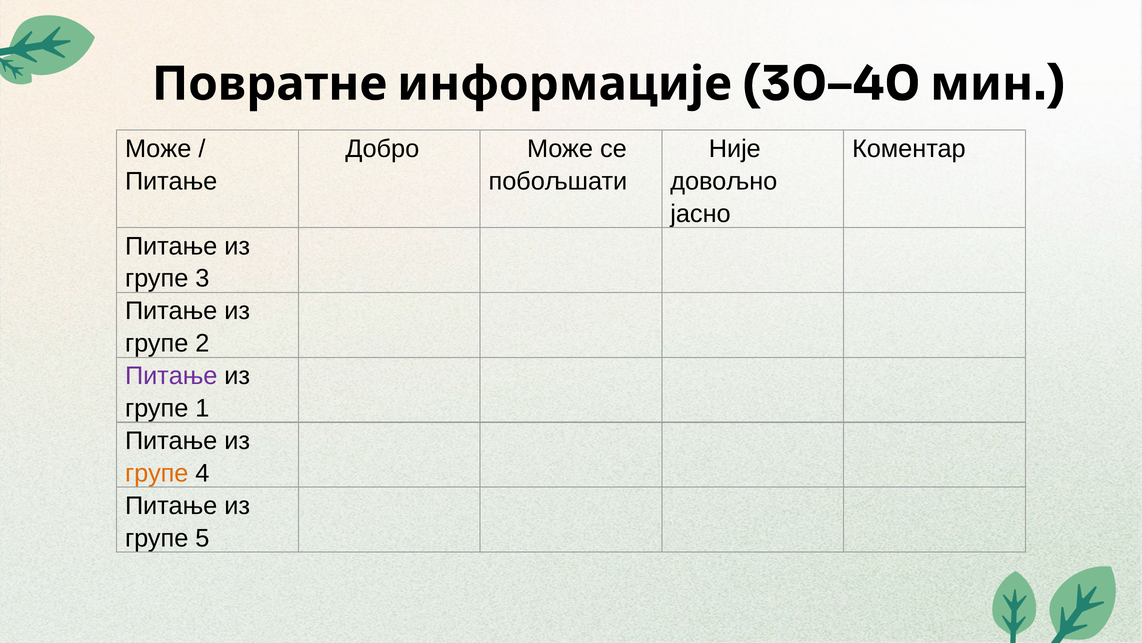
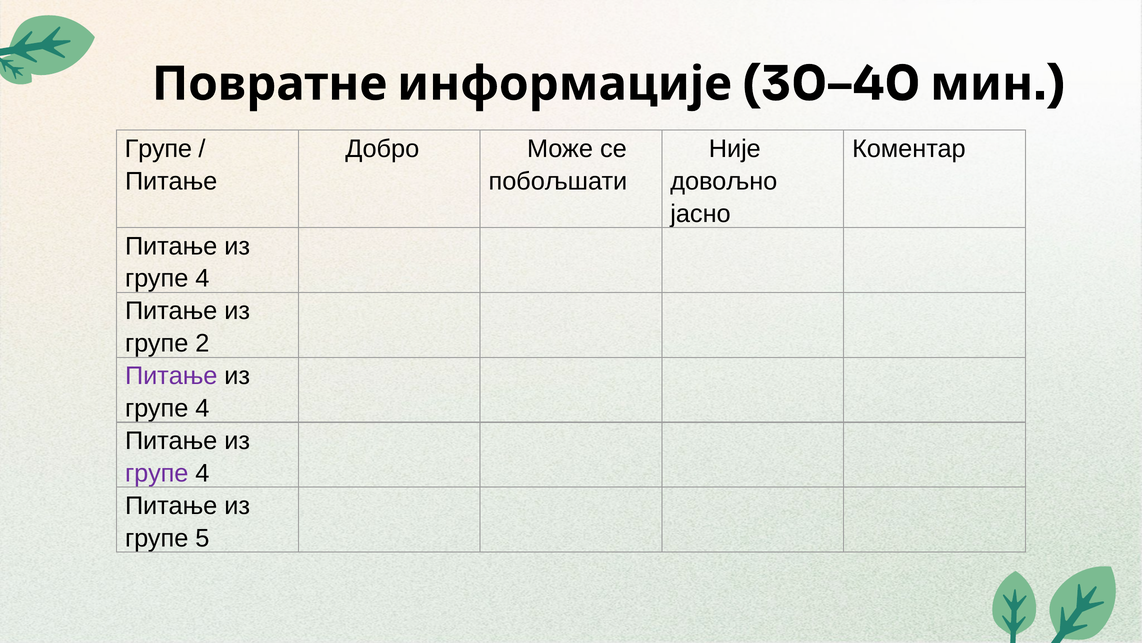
Може: Може -> Групе (158, 149)
3: 3 -> 4 (202, 278)
1: 1 -> 4 (202, 408)
групе colour: orange -> purple (157, 473)
